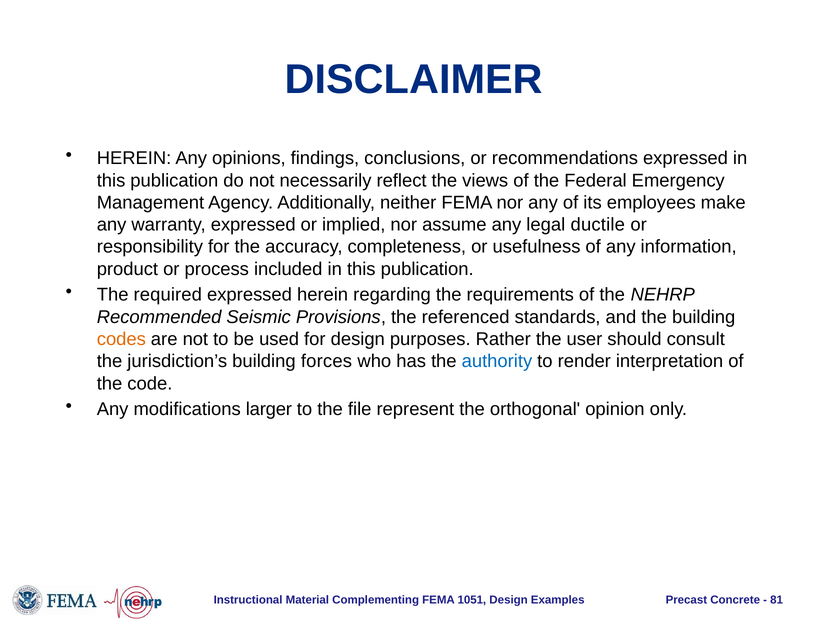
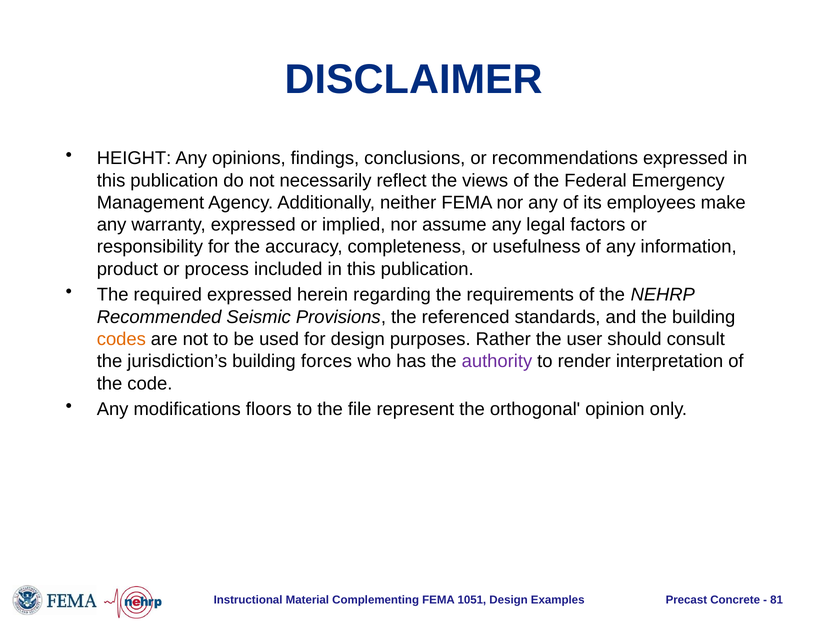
HEREIN: HEREIN -> HEIGHT (134, 158)
ductile: ductile -> factors (598, 225)
authority colour: blue -> purple (497, 361)
larger: larger -> floors (269, 409)
